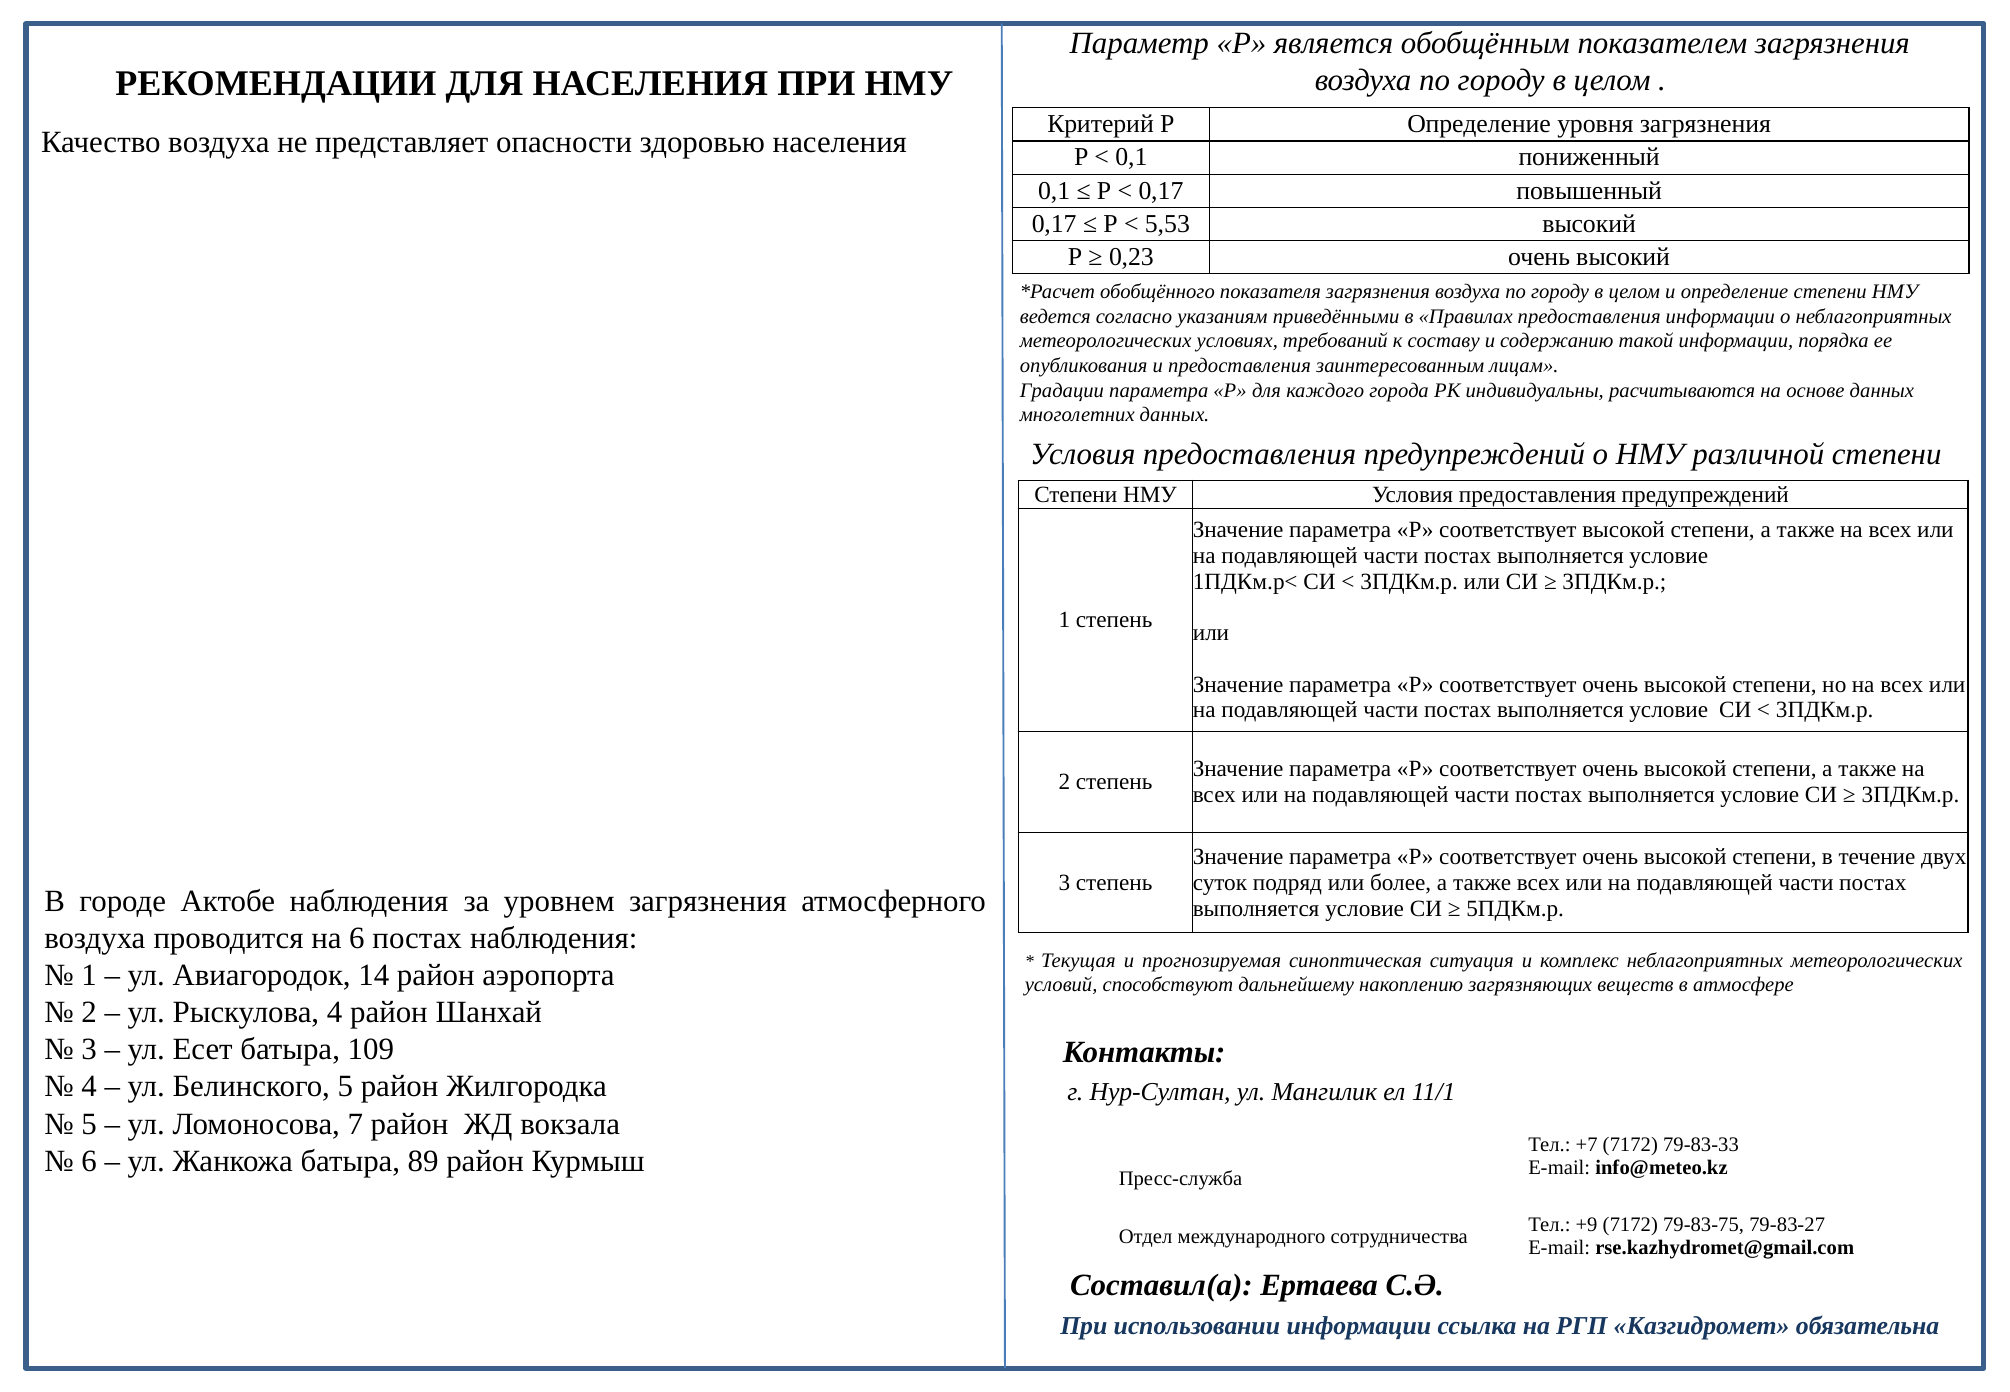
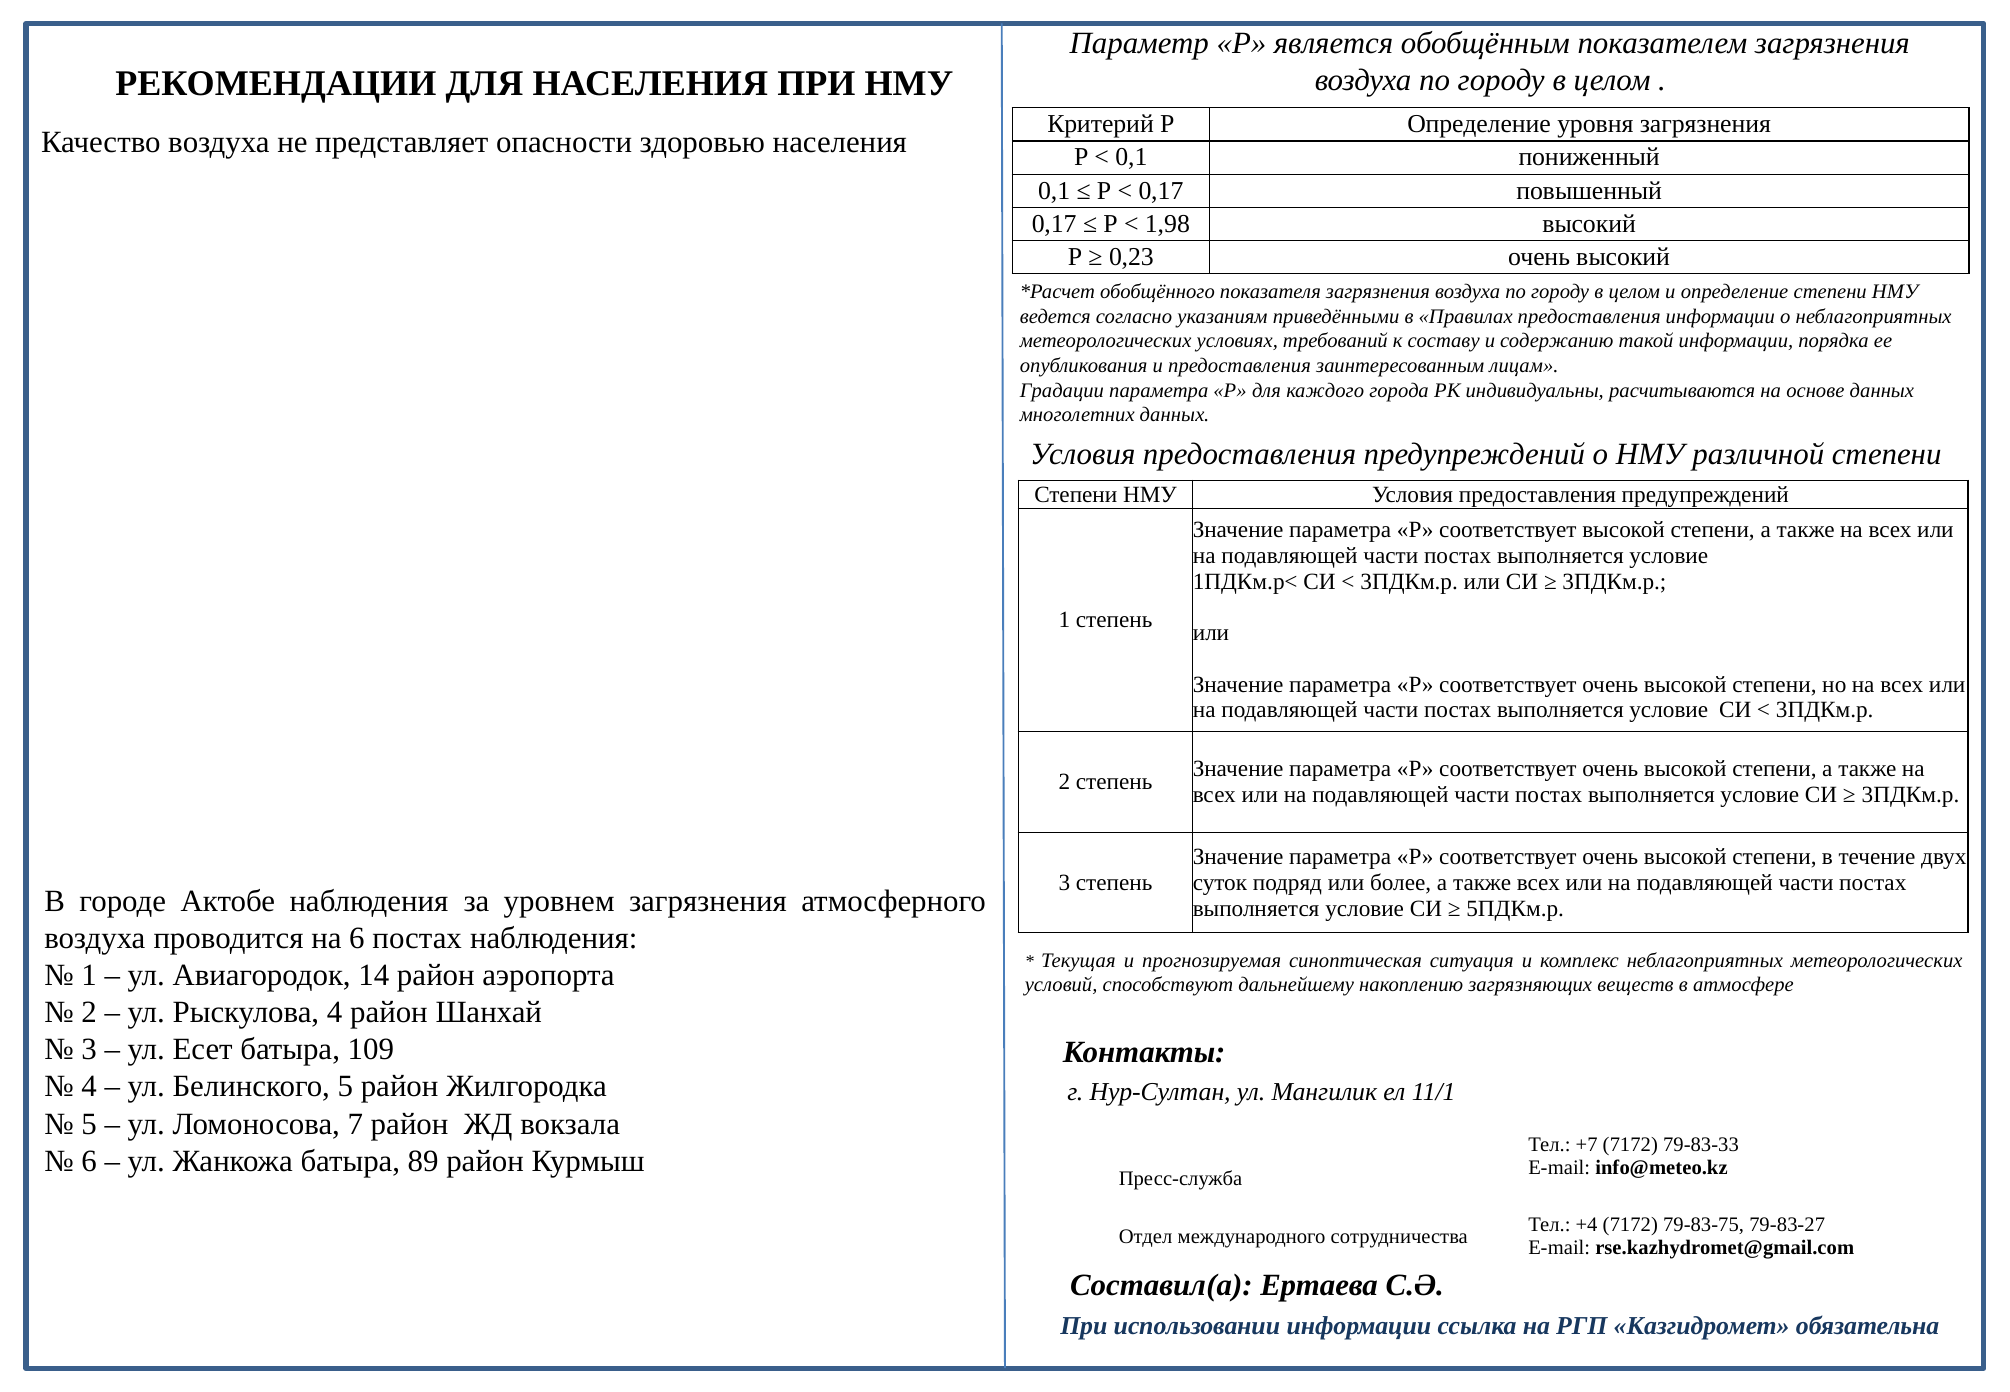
5,53: 5,53 -> 1,98 (1167, 224)
+9: +9 -> +4 (1587, 1225)
